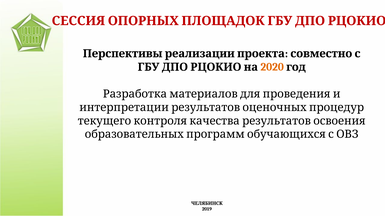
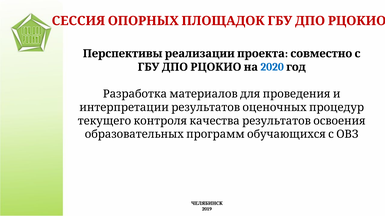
2020 colour: orange -> blue (272, 67)
